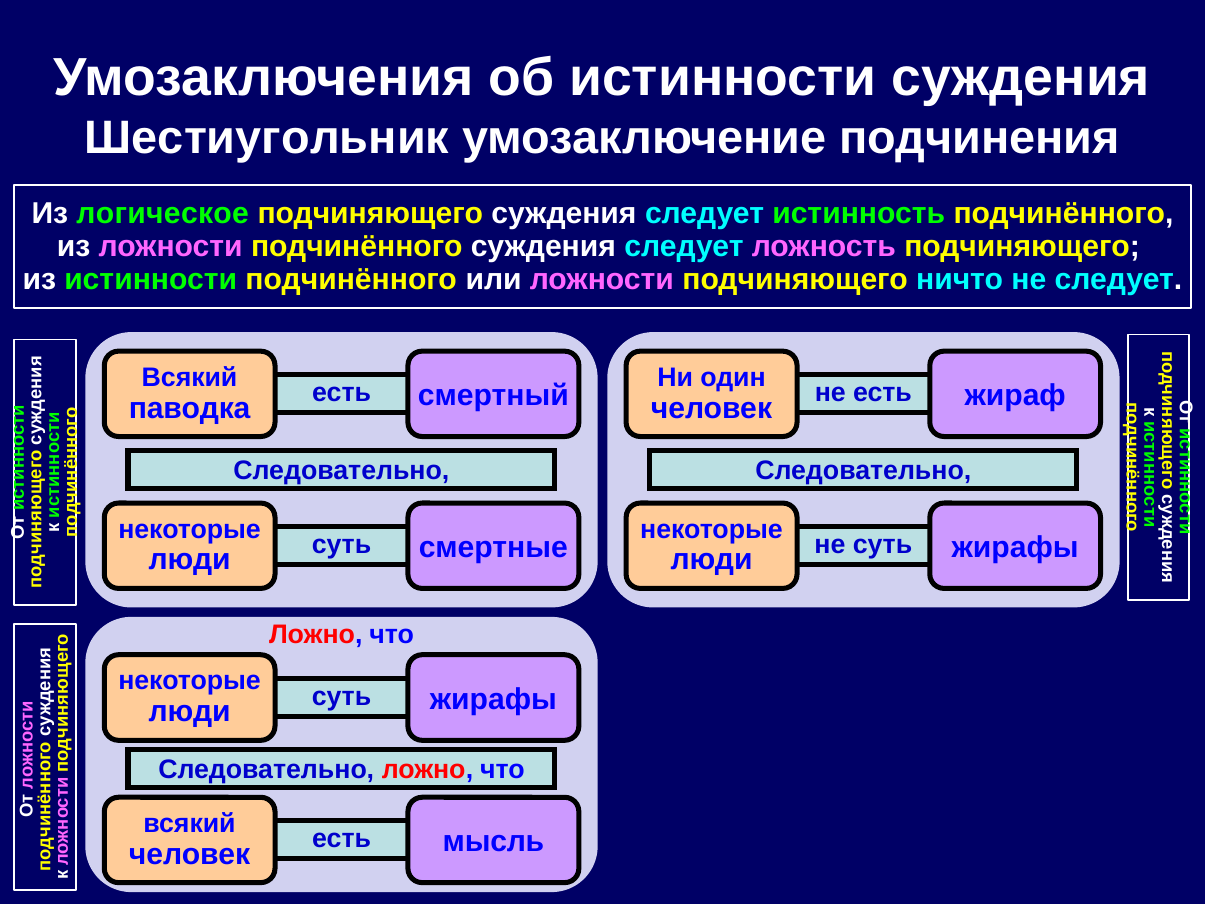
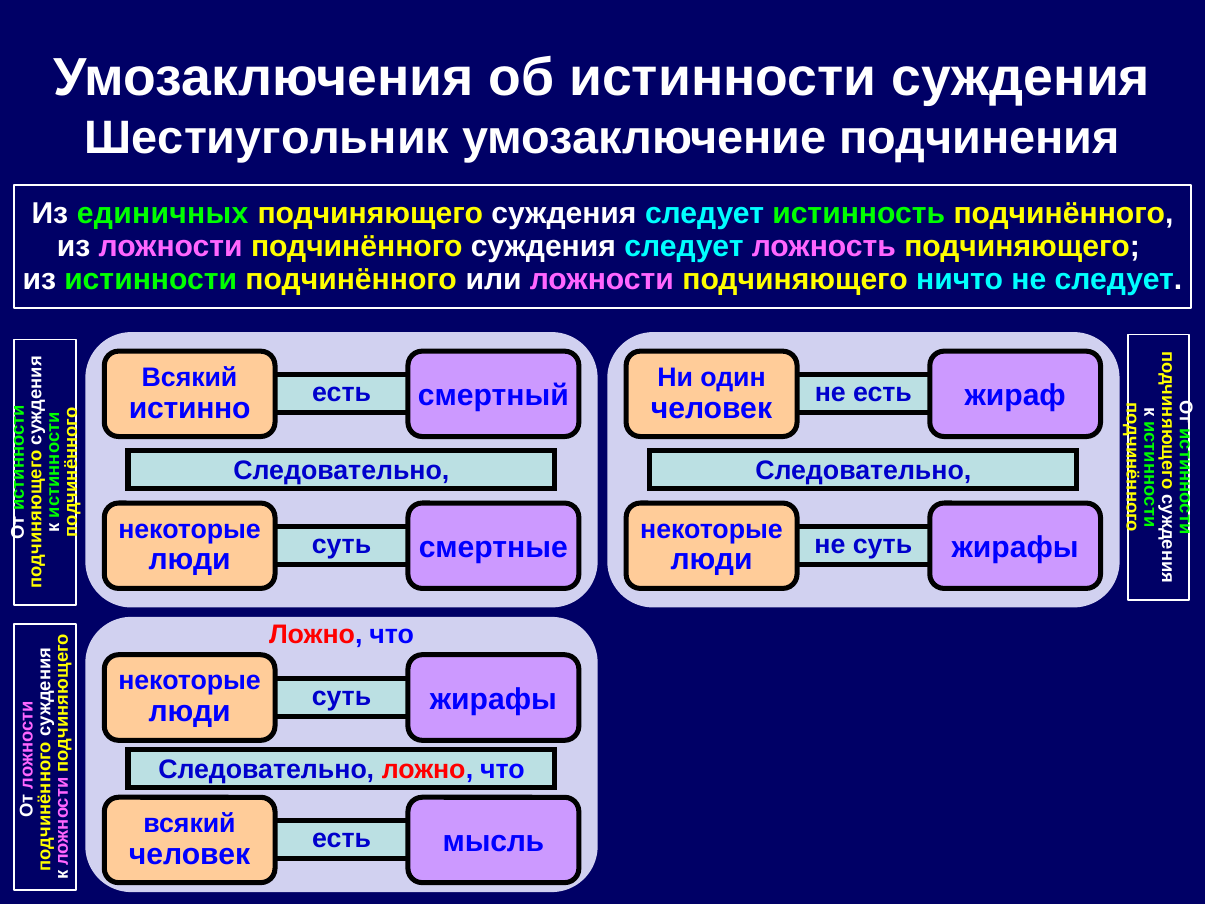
логическое: логическое -> единичных (163, 214)
паводка: паводка -> истинно (190, 408)
